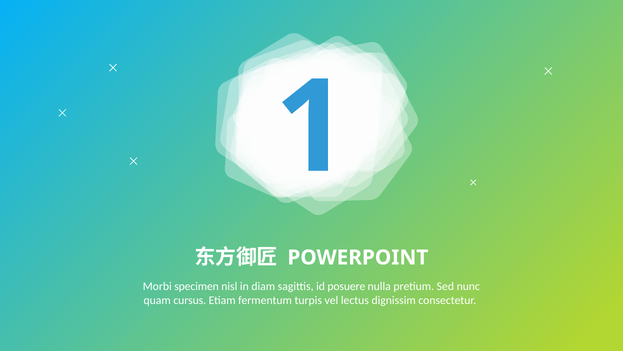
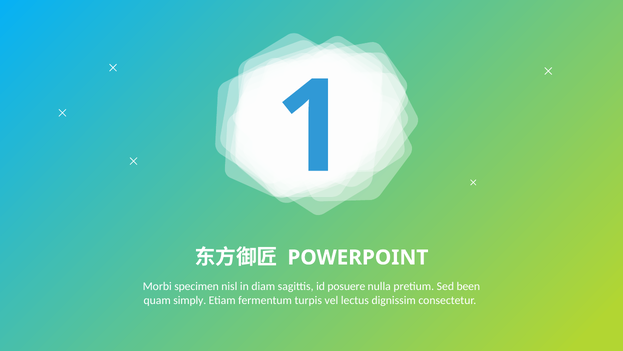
nunc: nunc -> been (468, 286)
cursus: cursus -> simply (190, 300)
